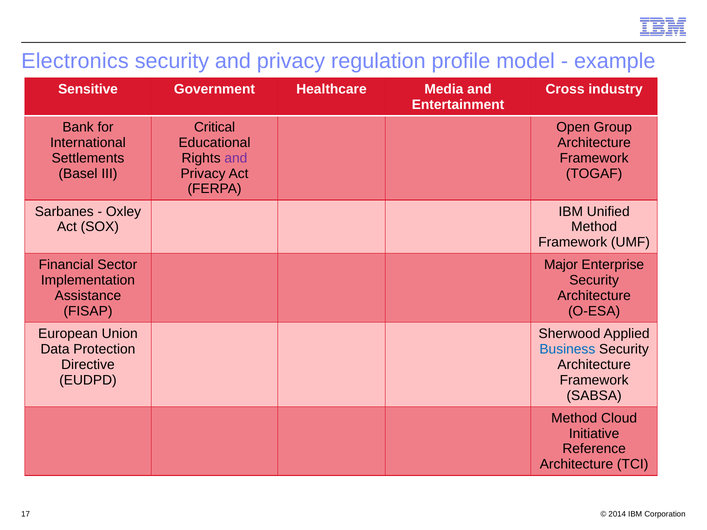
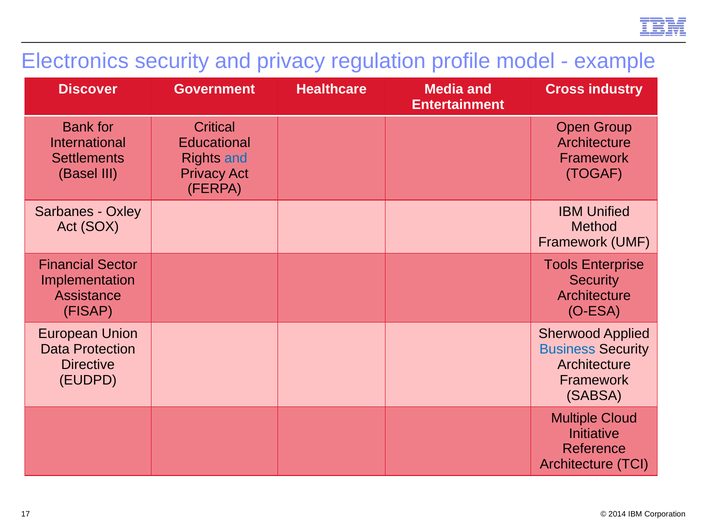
Sensitive: Sensitive -> Discover (88, 89)
and colour: purple -> blue (236, 158)
Major: Major -> Tools (561, 265)
Method: Method -> Multiple (574, 418)
